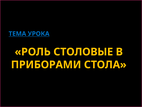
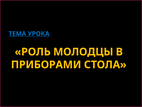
СТОЛОВЫЕ: СТОЛОВЫЕ -> МОЛОДЦЫ (83, 52)
